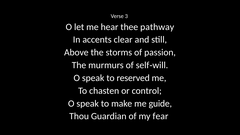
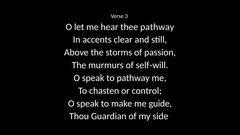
to reserved: reserved -> pathway (133, 78)
fear: fear -> side (160, 116)
